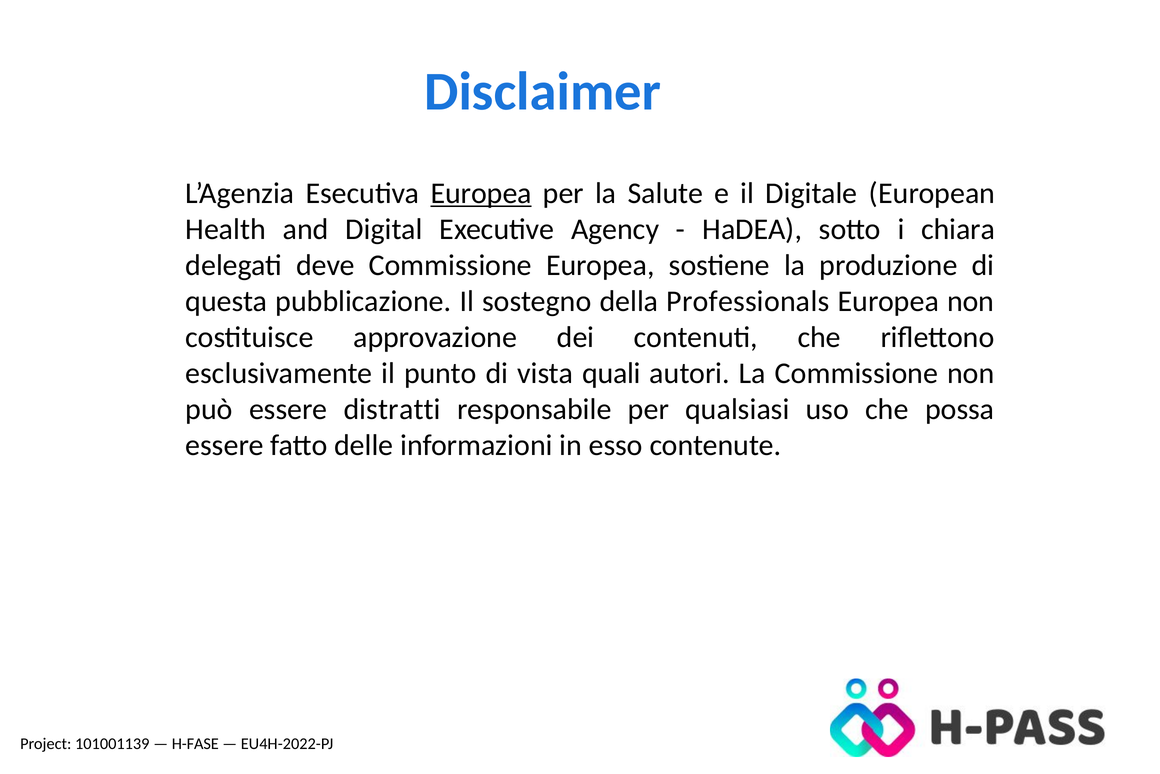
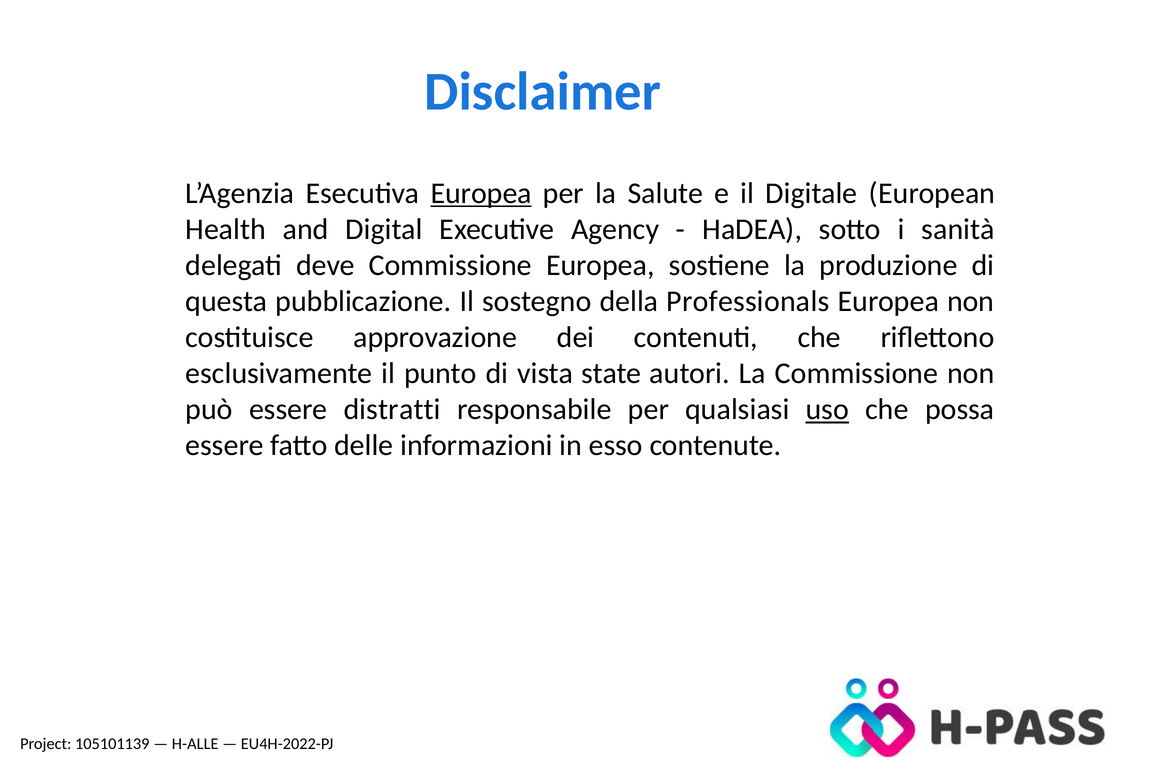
chiara: chiara -> sanità (958, 229)
quali: quali -> state (611, 373)
uso underline: none -> present (827, 409)
101001139: 101001139 -> 105101139 (112, 743)
H-FASE: H-FASE -> H-ALLE (195, 743)
